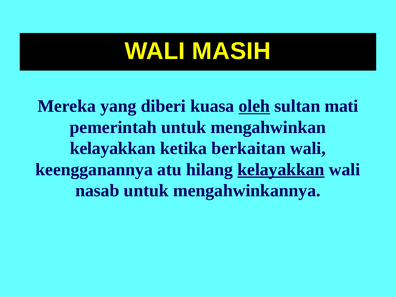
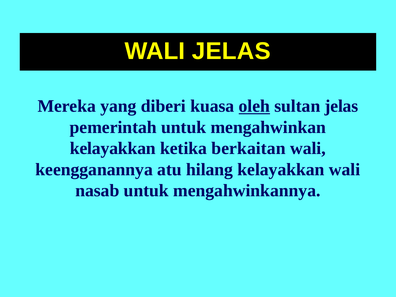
WALI MASIH: MASIH -> JELAS (231, 51)
sultan mati: mati -> jelas (341, 106)
kelayakkan underline: present -> none (281, 170)
